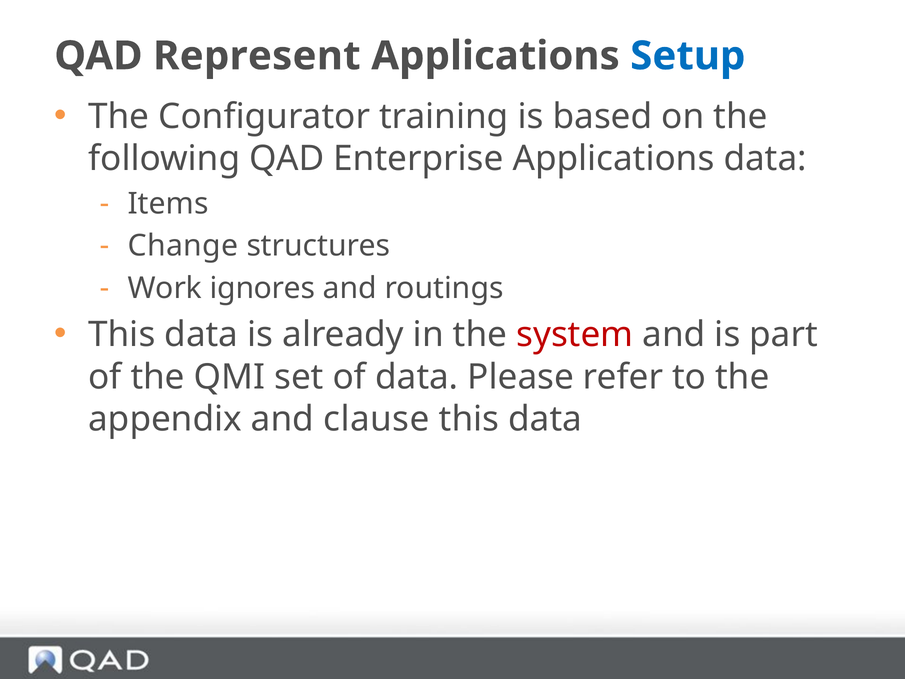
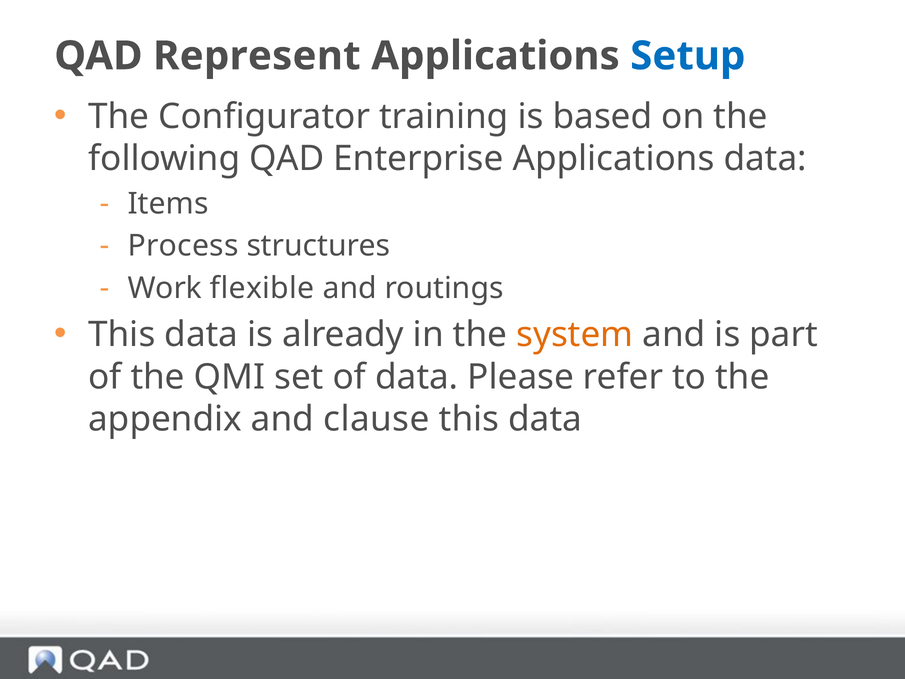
Change: Change -> Process (183, 246)
ignores: ignores -> flexible (262, 288)
system colour: red -> orange (575, 335)
